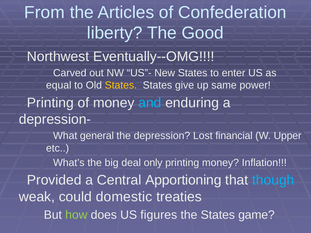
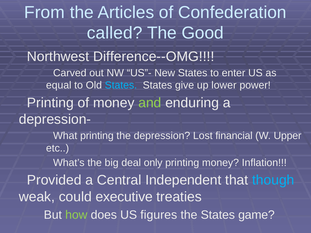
liberty: liberty -> called (115, 33)
Eventually--OMG: Eventually--OMG -> Difference--OMG (154, 57)
States colour: yellow -> light blue (121, 85)
same: same -> lower (224, 85)
and colour: light blue -> light green (150, 103)
general: general -> printing (97, 136)
Apportioning: Apportioning -> Independent (183, 180)
domestic: domestic -> executive (124, 197)
